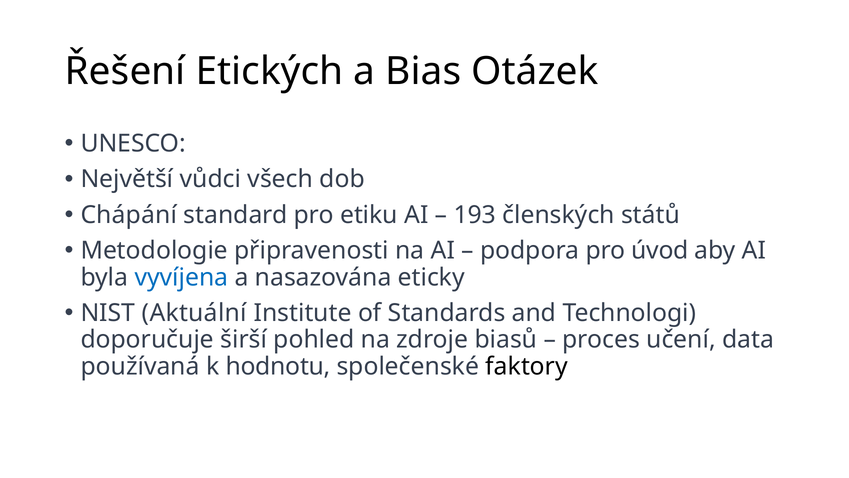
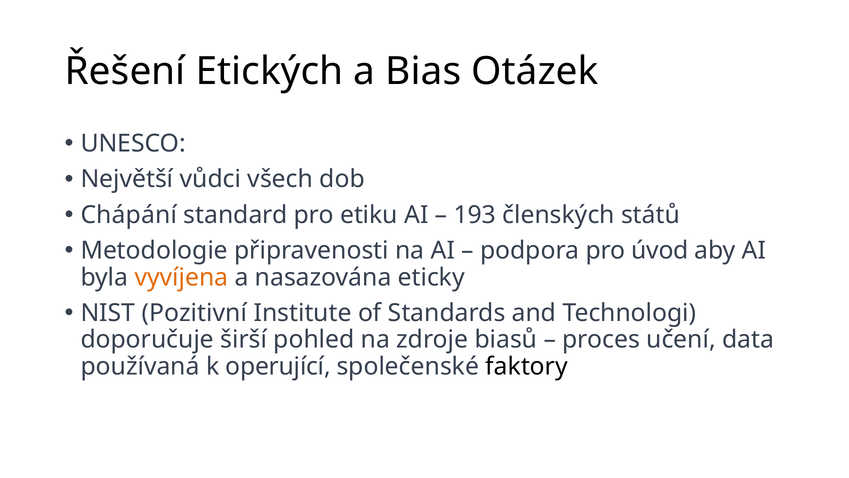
vyvíjena colour: blue -> orange (181, 277)
Aktuální: Aktuální -> Pozitivní (194, 313)
hodnotu: hodnotu -> operující (278, 366)
